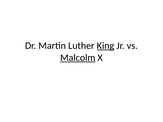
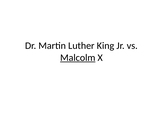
King underline: present -> none (106, 46)
